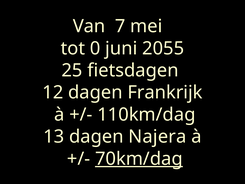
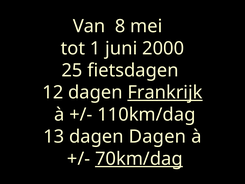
7: 7 -> 8 (120, 26)
0: 0 -> 1 (95, 48)
2055: 2055 -> 2000 (163, 48)
Frankrijk underline: none -> present (165, 92)
dagen Najera: Najera -> Dagen (157, 136)
